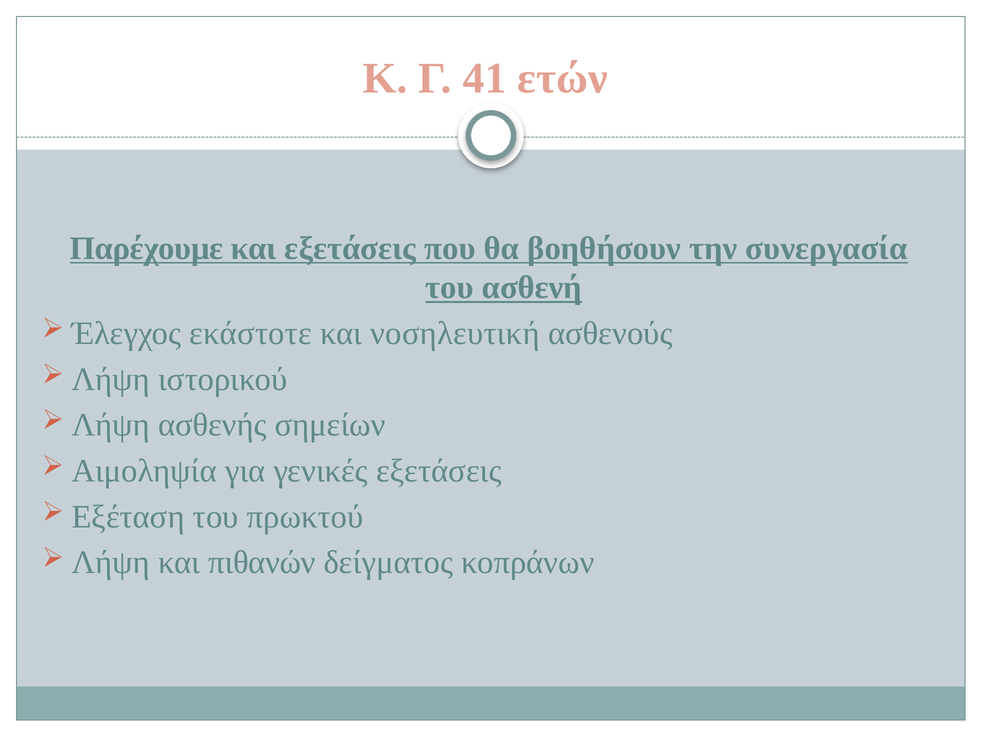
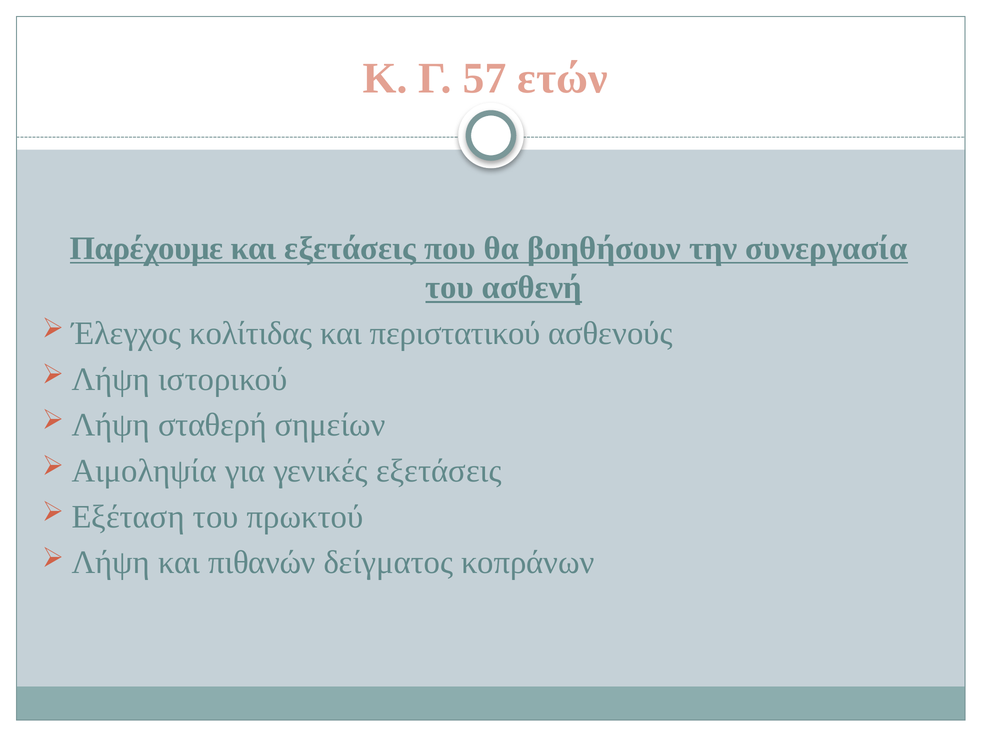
41: 41 -> 57 (485, 78)
εκάστοτε: εκάστοτε -> κολίτιδας (251, 333)
νοσηλευτική: νοσηλευτική -> περιστατικού (455, 333)
ασθενής: ασθενής -> σταθερή (212, 425)
